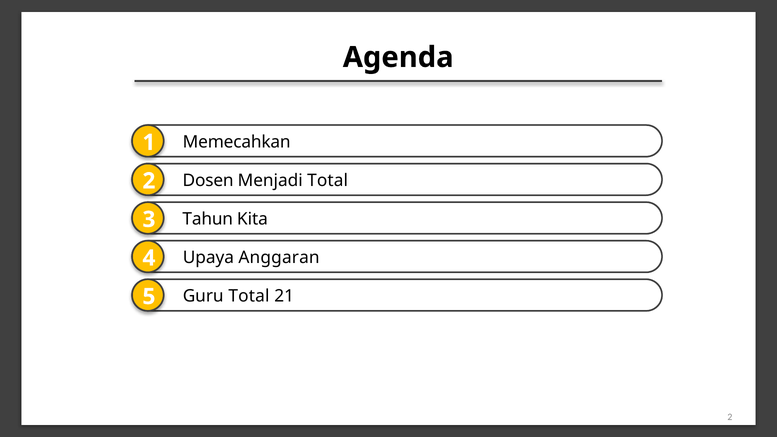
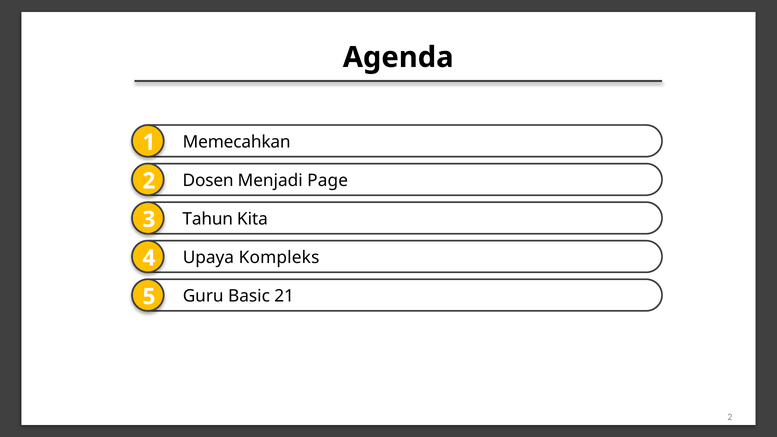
Menjadi Total: Total -> Page (328, 181)
Anggaran: Anggaran -> Kompleks (279, 258)
Guru Total: Total -> Basic (249, 296)
